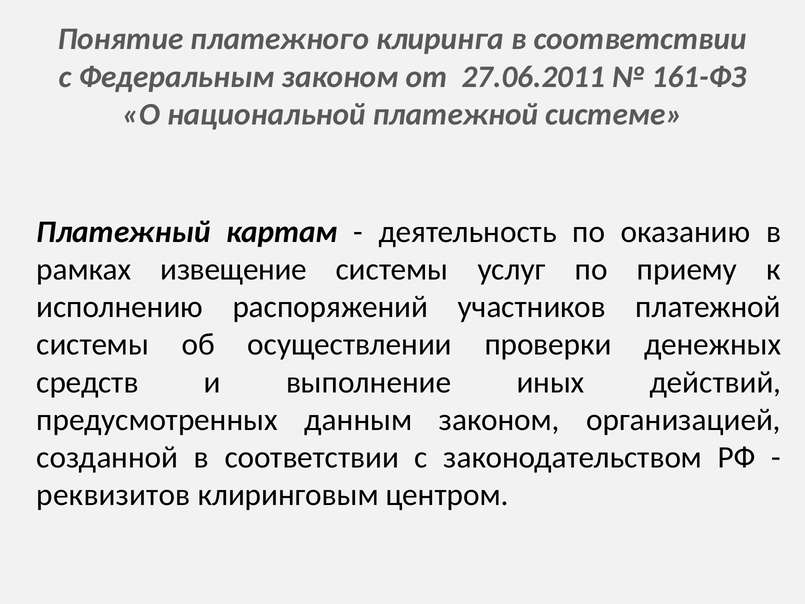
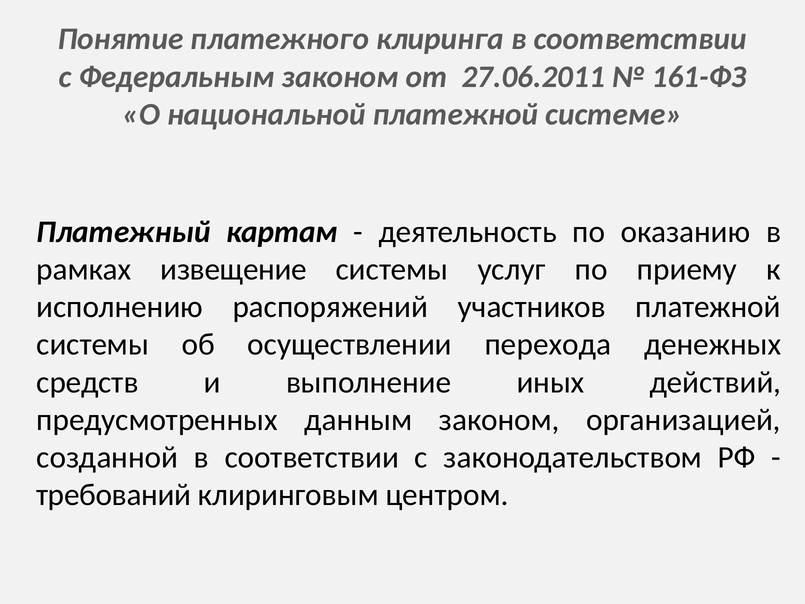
проверки: проверки -> перехода (548, 345)
реквизитов: реквизитов -> требований (114, 495)
